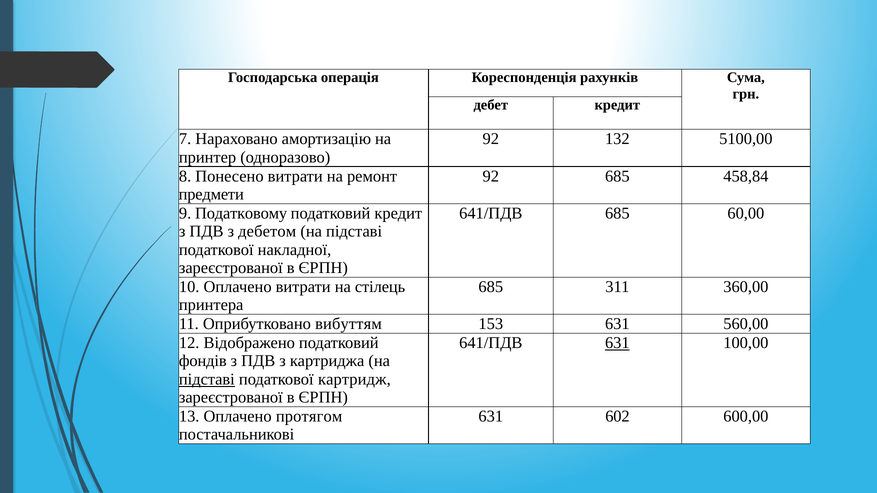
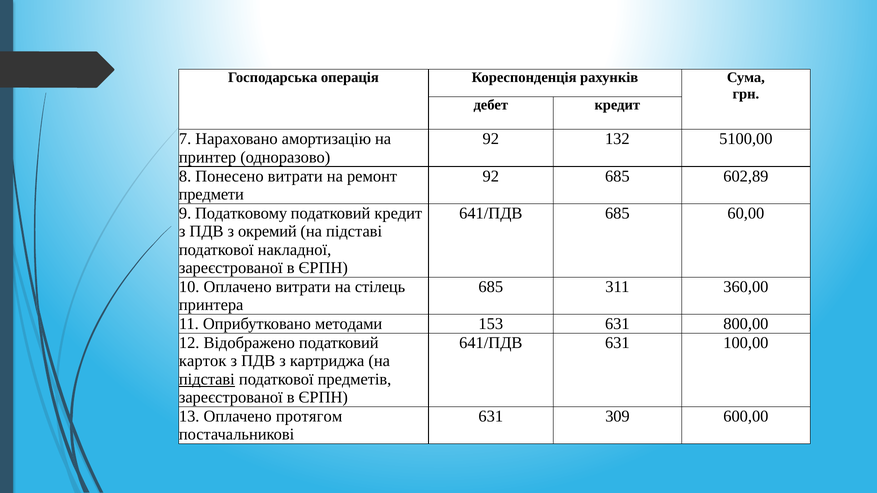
458,84: 458,84 -> 602,89 (746, 176)
дебетом: дебетом -> окремий (267, 232)
вибуттям: вибуттям -> методами (349, 324)
560,00: 560,00 -> 800,00 (746, 324)
631 underline: present -> none (617, 343)
фондів: фондів -> карток (203, 361)
картридж: картридж -> предметів (355, 379)
602: 602 -> 309 (617, 417)
